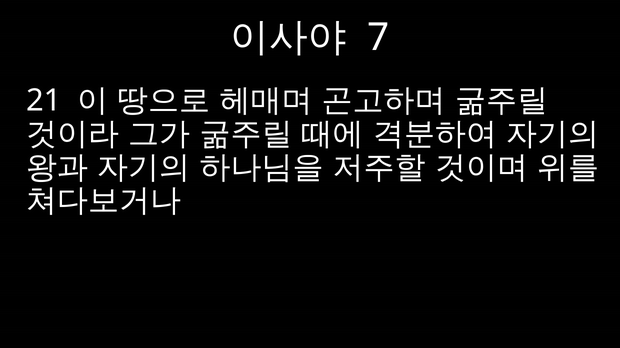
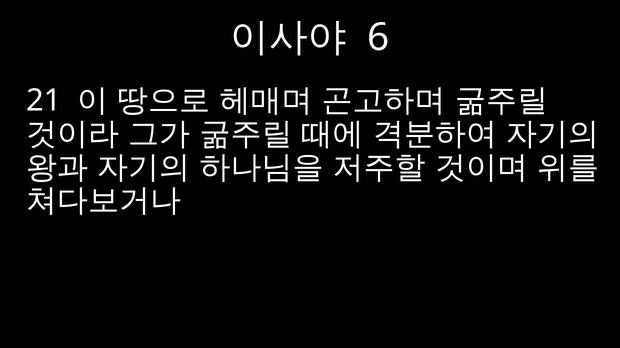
7: 7 -> 6 (379, 37)
